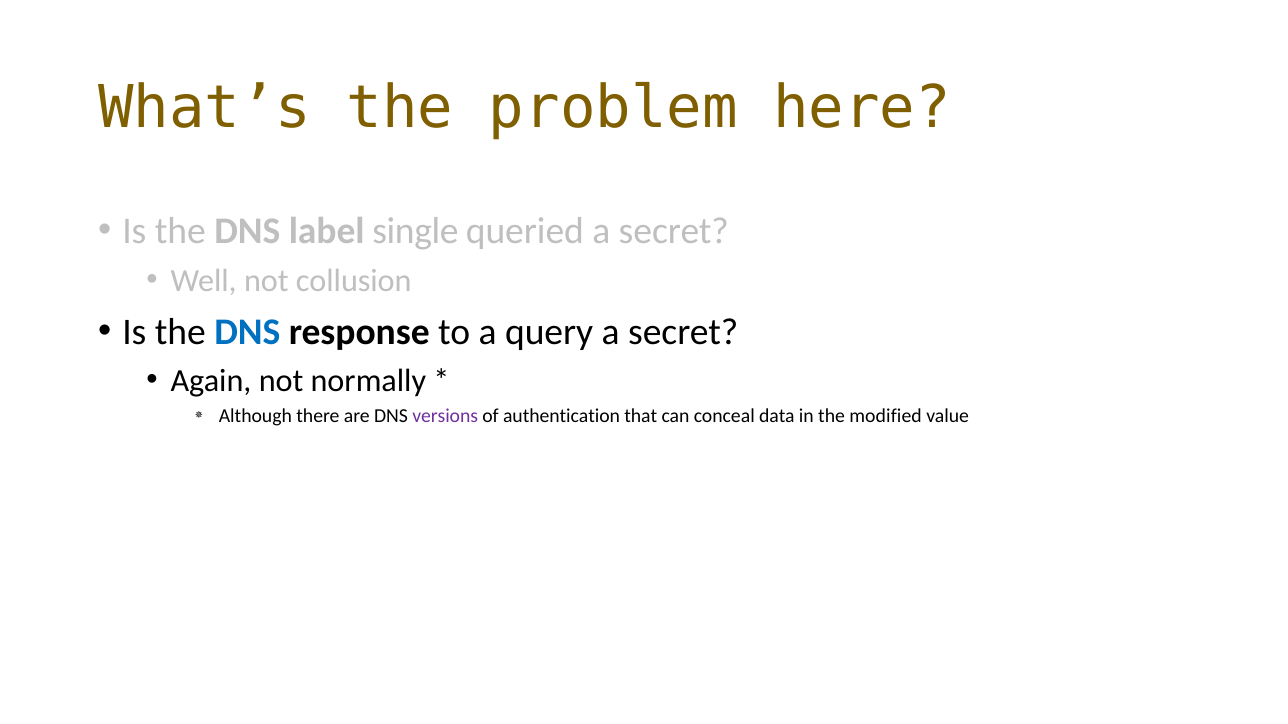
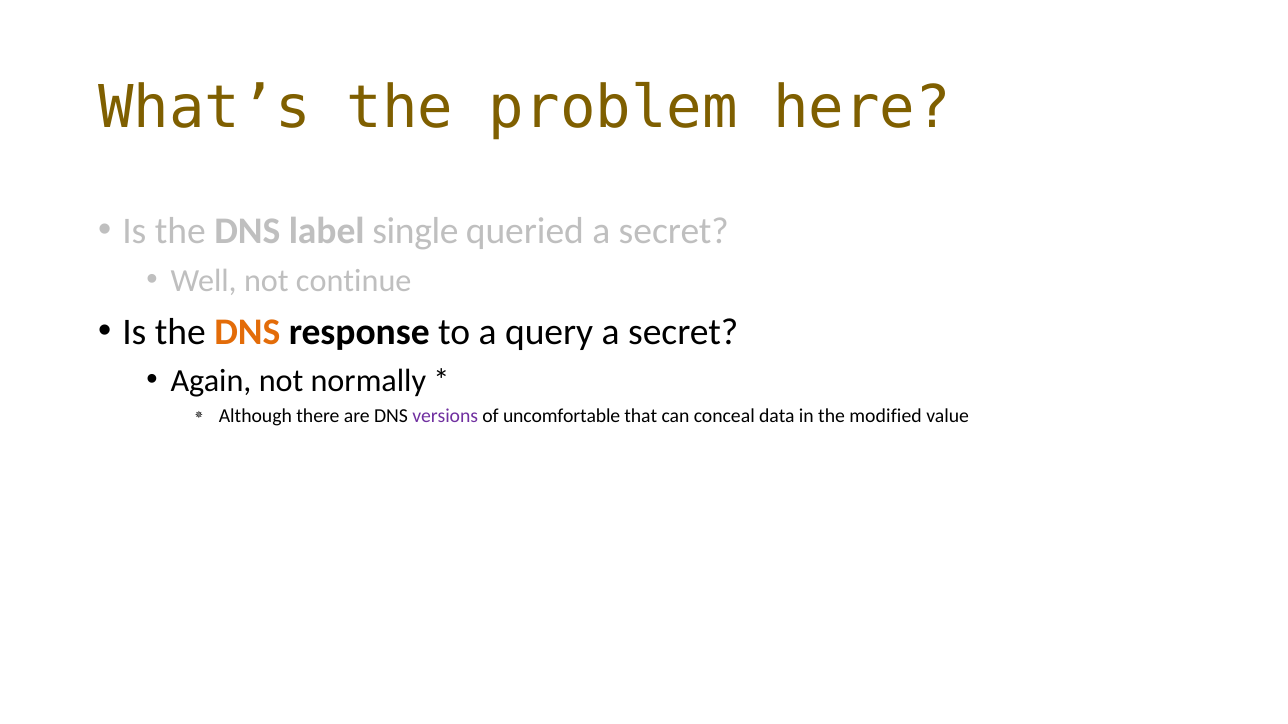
collusion: collusion -> continue (354, 281)
DNS colour: blue -> orange (247, 332)
authentication: authentication -> uncomfortable (562, 416)
